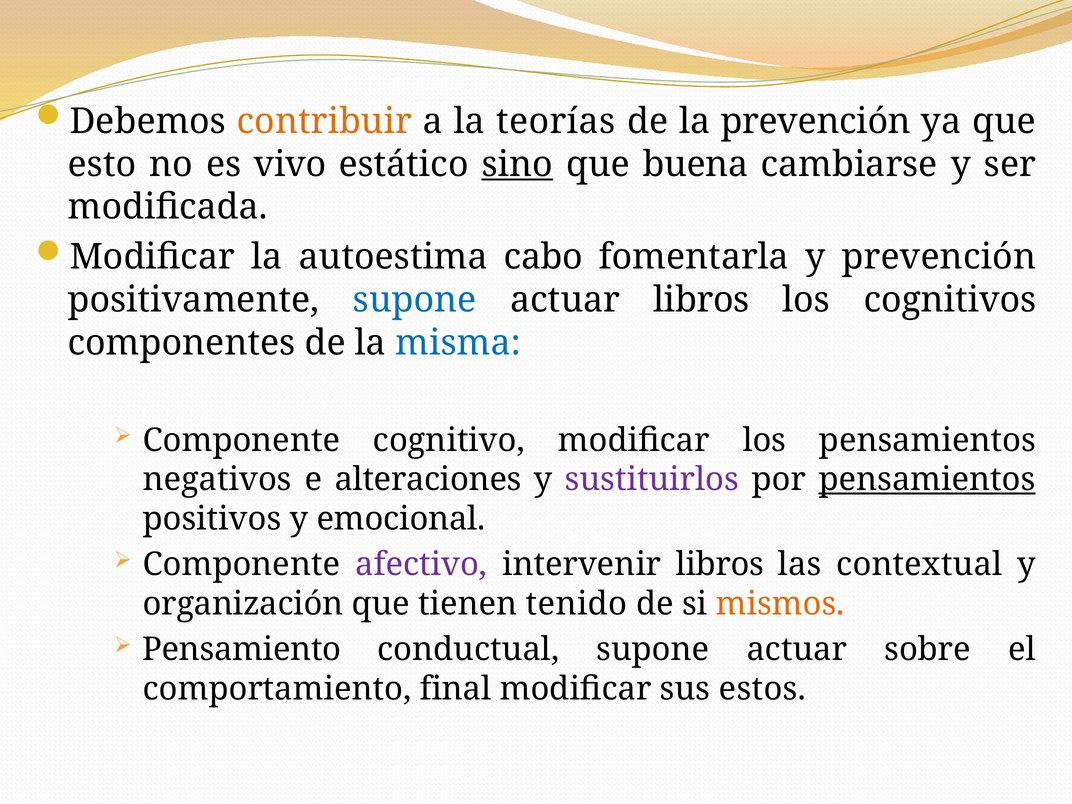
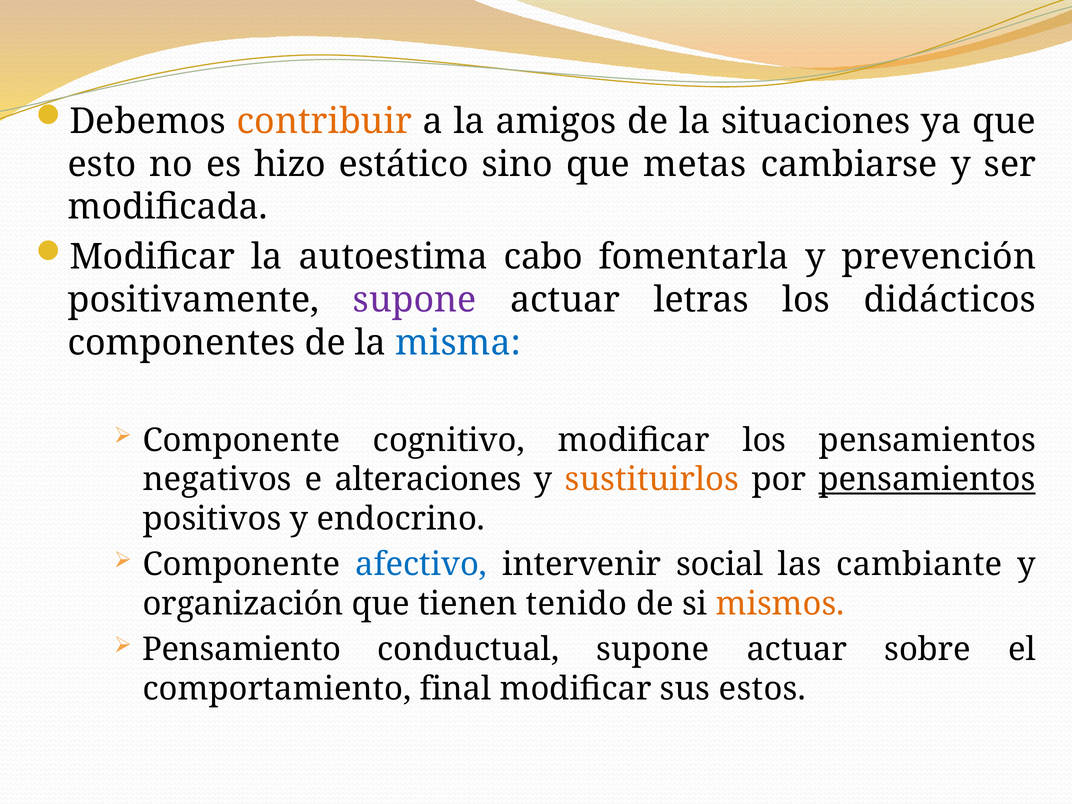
teorías: teorías -> amigos (556, 121)
la prevención: prevención -> situaciones (816, 121)
vivo: vivo -> hizo (290, 164)
sino underline: present -> none (517, 164)
buena: buena -> metas (695, 164)
supone colour: blue -> purple (415, 300)
actuar libros: libros -> letras (701, 300)
cognitivos: cognitivos -> didácticos (950, 300)
sustituirlos colour: purple -> orange (652, 480)
emocional: emocional -> endocrino (401, 519)
afectivo colour: purple -> blue (421, 565)
intervenir libros: libros -> social (720, 565)
contextual: contextual -> cambiante (919, 565)
